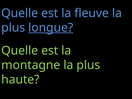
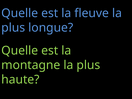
longue underline: present -> none (51, 28)
